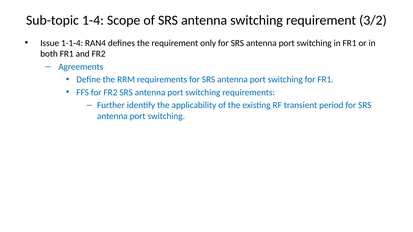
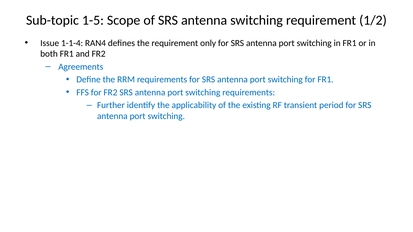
1-4: 1-4 -> 1-5 (93, 20)
3/2: 3/2 -> 1/2 (373, 20)
